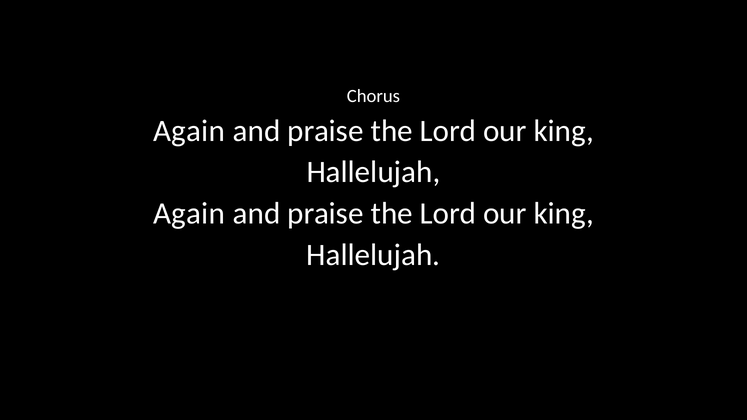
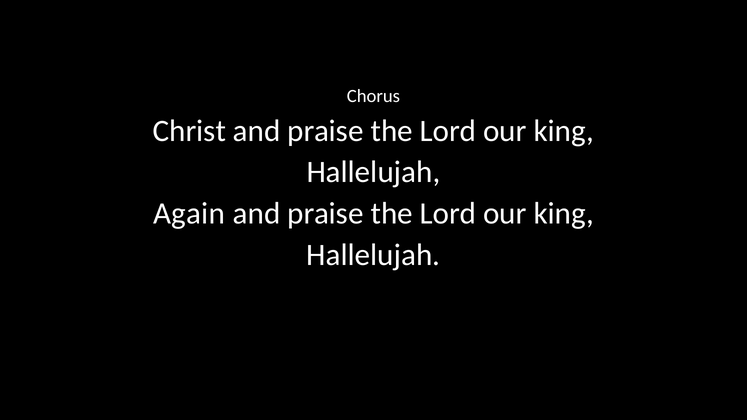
Again: Again -> Christ (189, 131)
